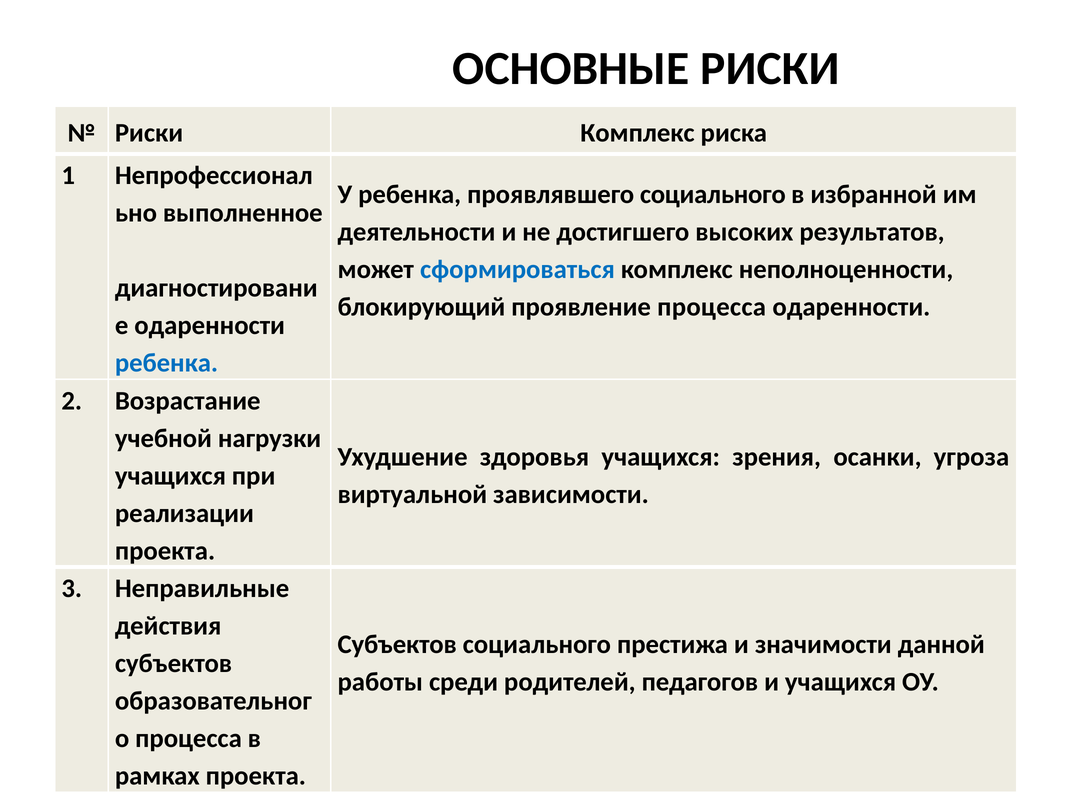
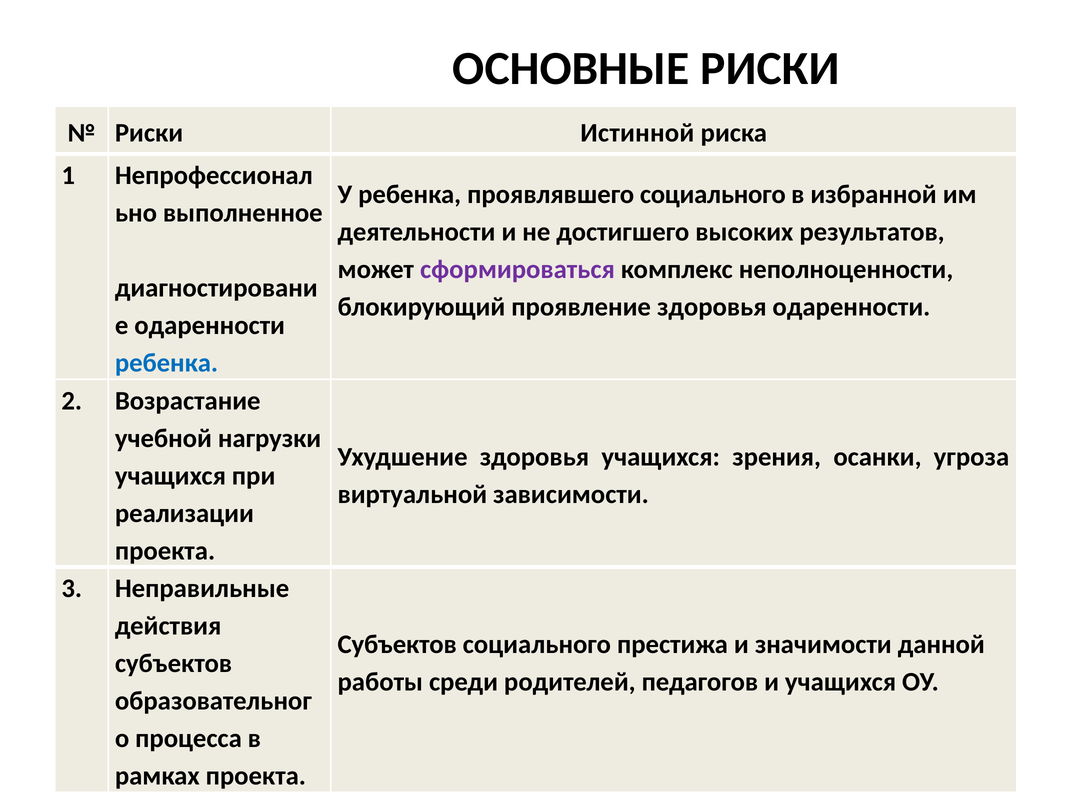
Риски Комплекс: Комплекс -> Истинной (637, 133)
сформироваться colour: blue -> purple (517, 269)
проявление процесса: процесса -> здоровья (712, 307)
